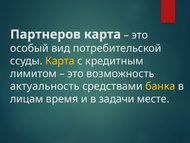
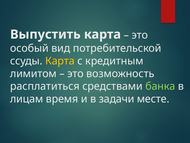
Партнеров: Партнеров -> Выпустить (45, 34)
актуальность: актуальность -> расплатиться (45, 86)
банка colour: yellow -> light green (160, 86)
